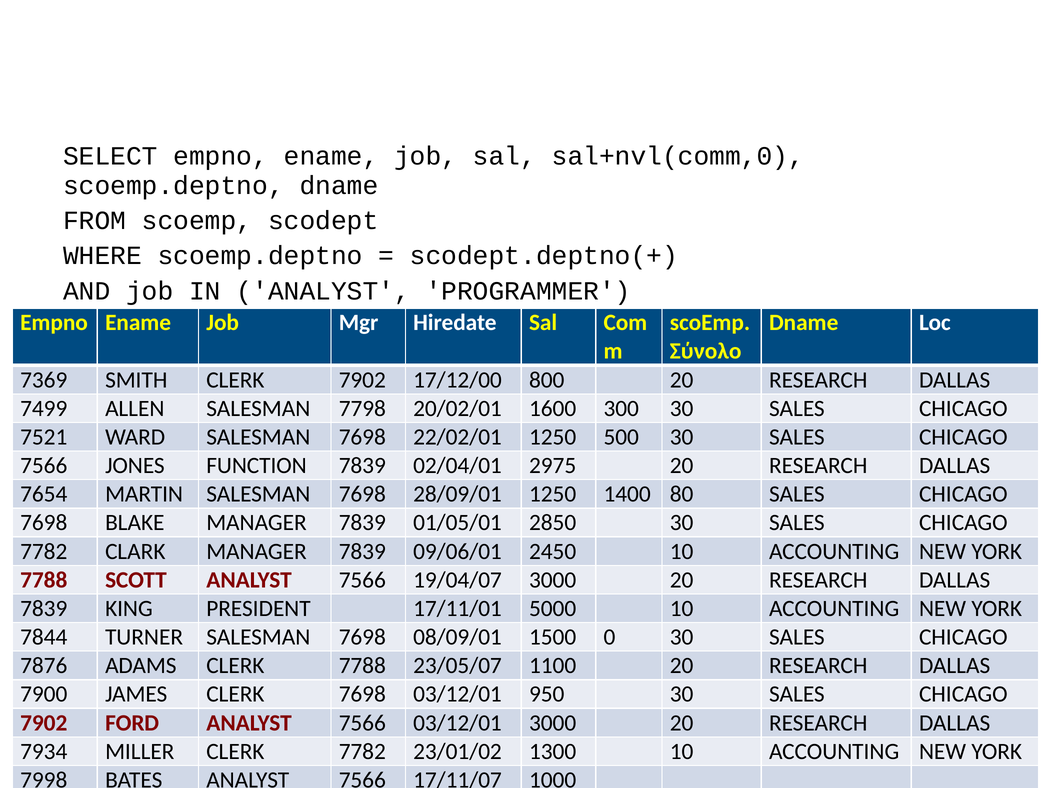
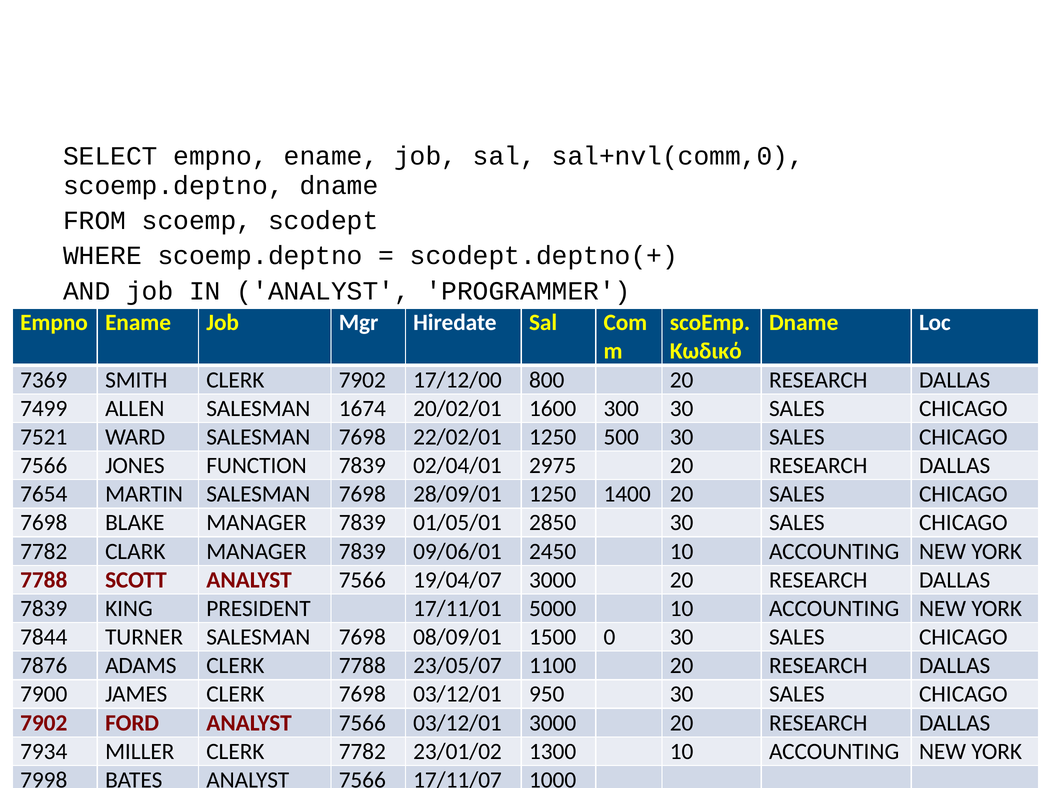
Σύνολο: Σύνολο -> Κωδικό (706, 351)
7798: 7798 -> 1674 (362, 409)
1400 80: 80 -> 20 (682, 494)
